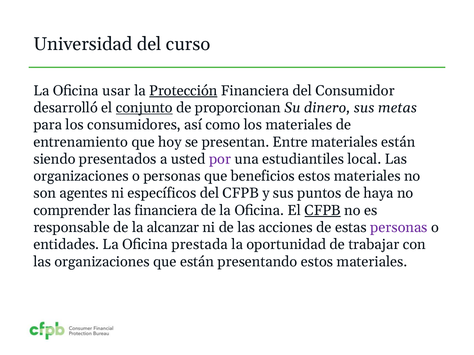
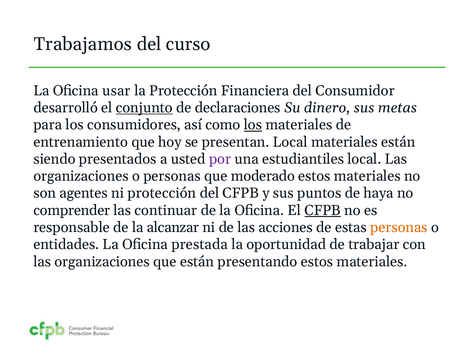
Universidad: Universidad -> Trabajamos (83, 44)
Protección underline: present -> none (183, 91)
proporcionan: proporcionan -> declaraciones (238, 108)
los underline: none -> present (253, 125)
presentan Entre: Entre -> Local (290, 142)
beneficios: beneficios -> moderado (263, 176)
ni específicos: específicos -> protección (162, 193)
las financiera: financiera -> continuar (166, 211)
personas colour: purple -> orange (399, 228)
